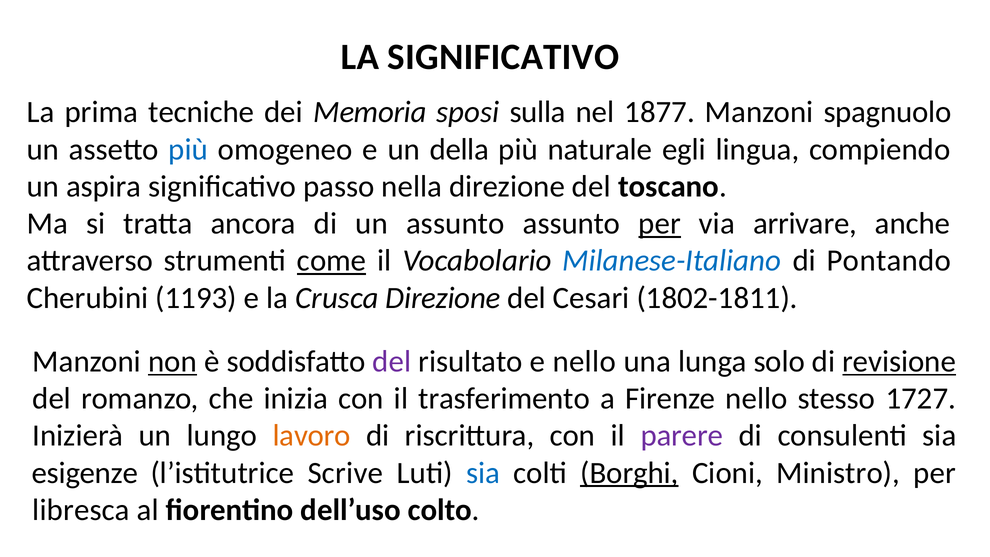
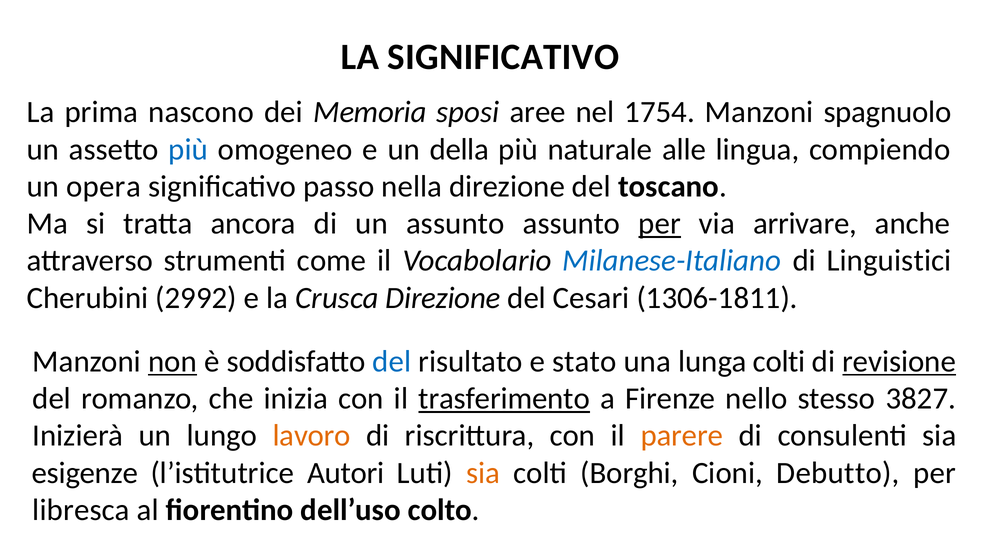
tecniche: tecniche -> nascono (201, 112)
sulla: sulla -> aree (538, 112)
1877: 1877 -> 1754 (660, 112)
egli: egli -> alle (684, 149)
aspira: aspira -> opera (103, 186)
come underline: present -> none (332, 261)
Pontando: Pontando -> Linguistici (889, 261)
1193: 1193 -> 2992 (196, 298)
1802-1811: 1802-1811 -> 1306-1811 (717, 298)
del colour: purple -> blue (392, 361)
e nello: nello -> stato (584, 361)
lunga solo: solo -> colti (779, 361)
trasferimento underline: none -> present (504, 399)
1727: 1727 -> 3827 (921, 399)
parere colour: purple -> orange (682, 436)
Scrive: Scrive -> Autori (346, 473)
sia colour: blue -> orange (483, 473)
Borghi underline: present -> none (629, 473)
Ministro: Ministro -> Debutto (838, 473)
